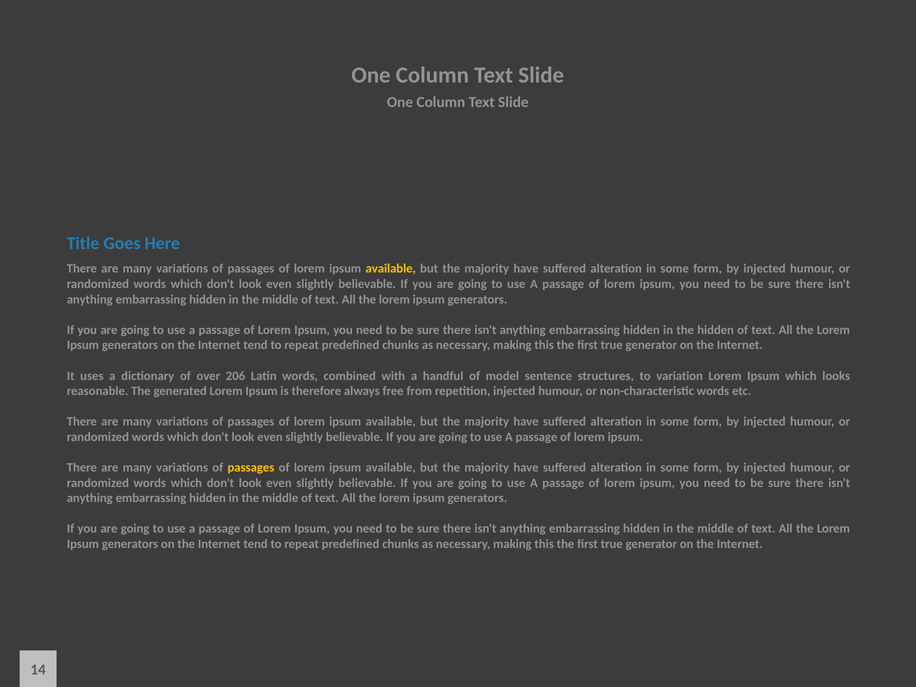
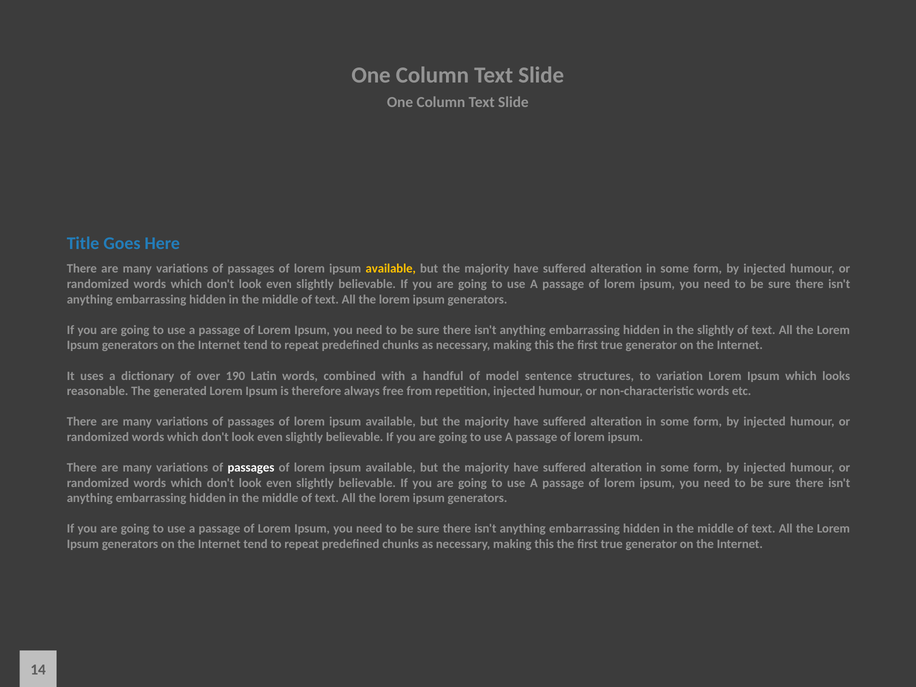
the hidden: hidden -> slightly (716, 330)
206: 206 -> 190 (235, 376)
passages colour: yellow -> white (251, 468)
